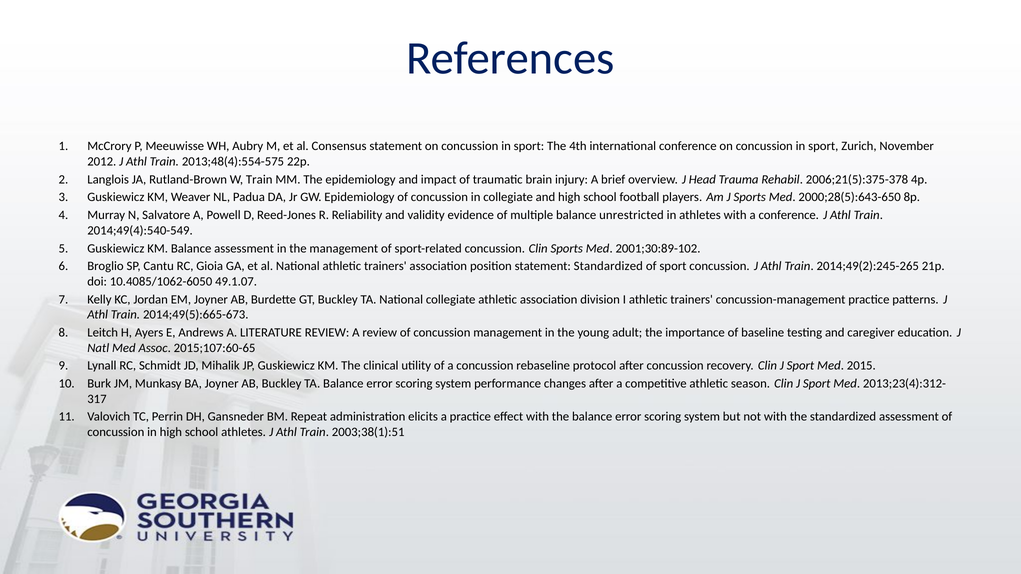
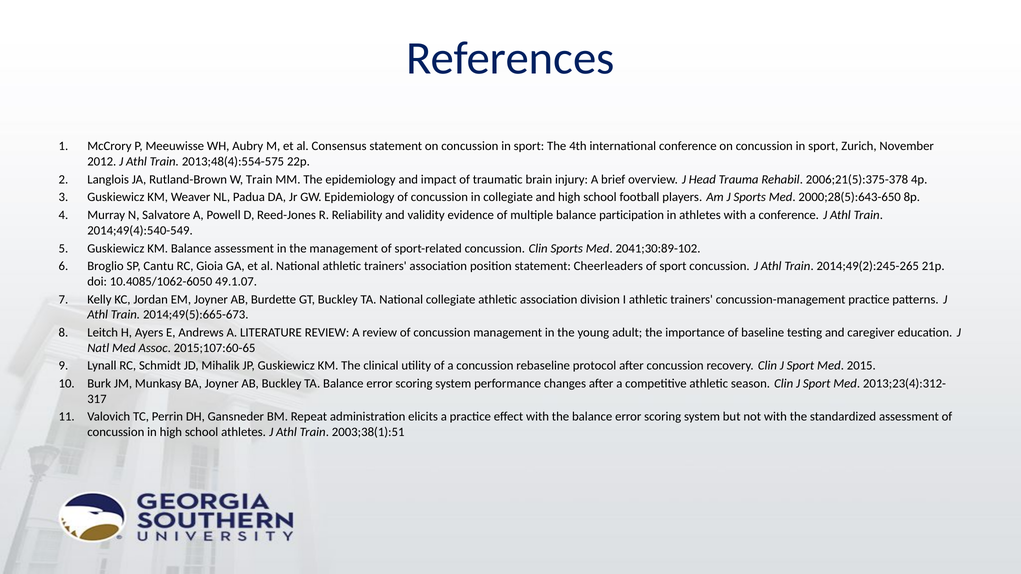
unrestricted: unrestricted -> participation (632, 215)
2001;30:89-102: 2001;30:89-102 -> 2041;30:89-102 (658, 248)
statement Standardized: Standardized -> Cheerleaders (608, 266)
